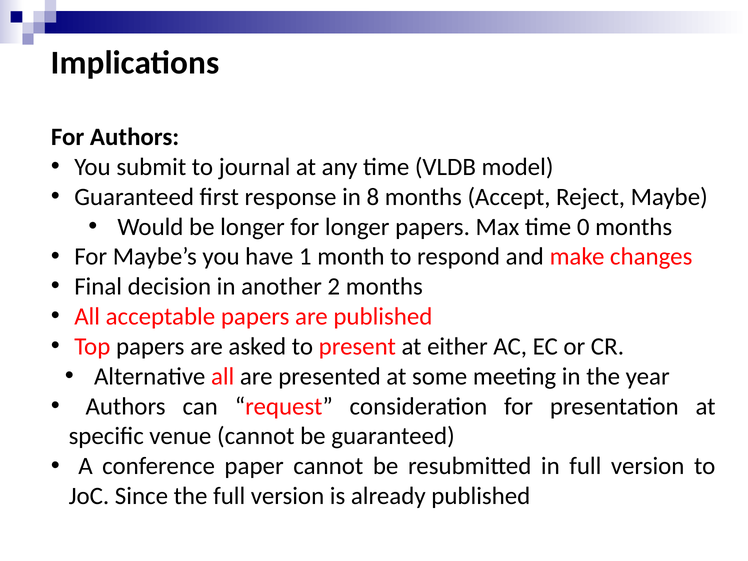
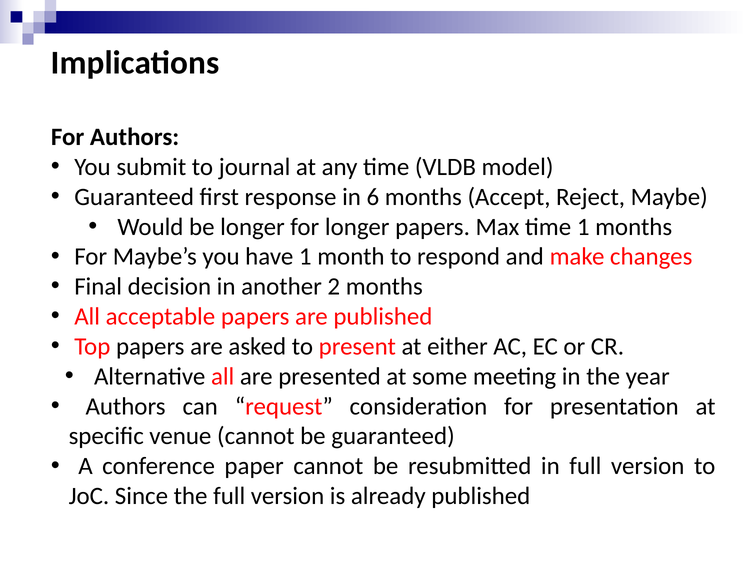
8: 8 -> 6 (373, 197)
time 0: 0 -> 1 (583, 227)
